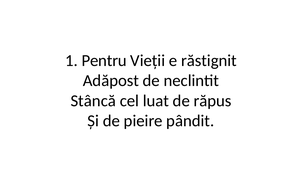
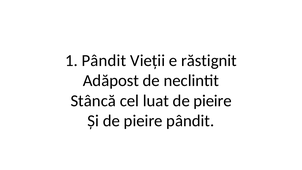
1 Pentru: Pentru -> Pândit (104, 60)
luat de răpus: răpus -> pieire (213, 101)
